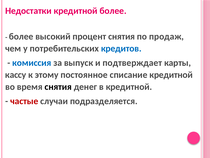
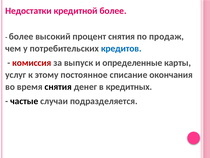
комиссия colour: blue -> red (32, 63)
подтверждает: подтверждает -> определенные (132, 63)
кассу: кассу -> услуг (16, 75)
списание кредитной: кредитной -> окончания (171, 75)
в кредитной: кредитной -> кредитных (129, 87)
частые colour: red -> black (24, 101)
